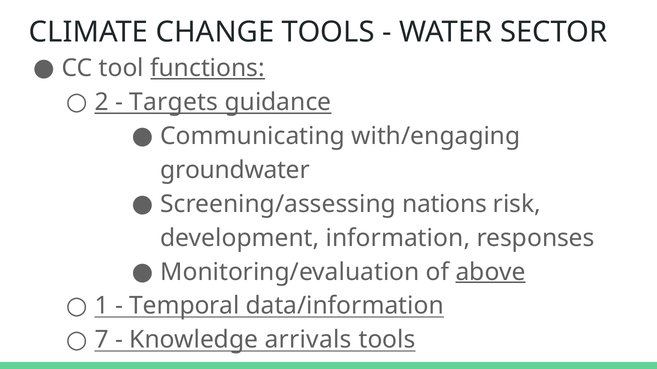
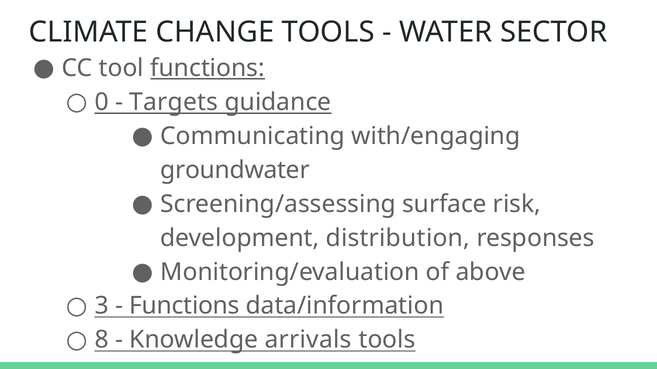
2: 2 -> 0 (102, 102)
nations: nations -> surface (444, 204)
information: information -> distribution (398, 238)
above underline: present -> none (491, 272)
1: 1 -> 3 (102, 306)
Temporal: Temporal -> Functions (184, 306)
7: 7 -> 8 (102, 340)
